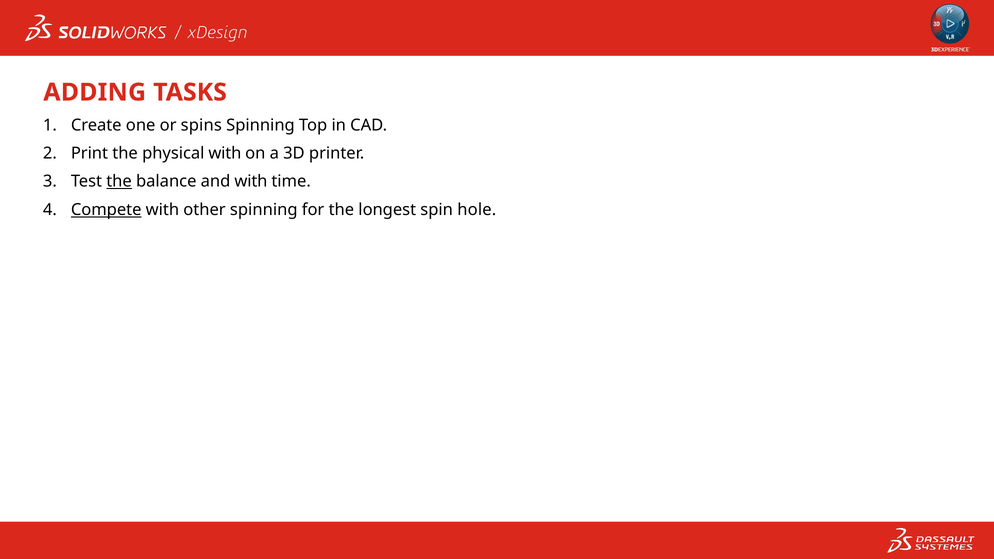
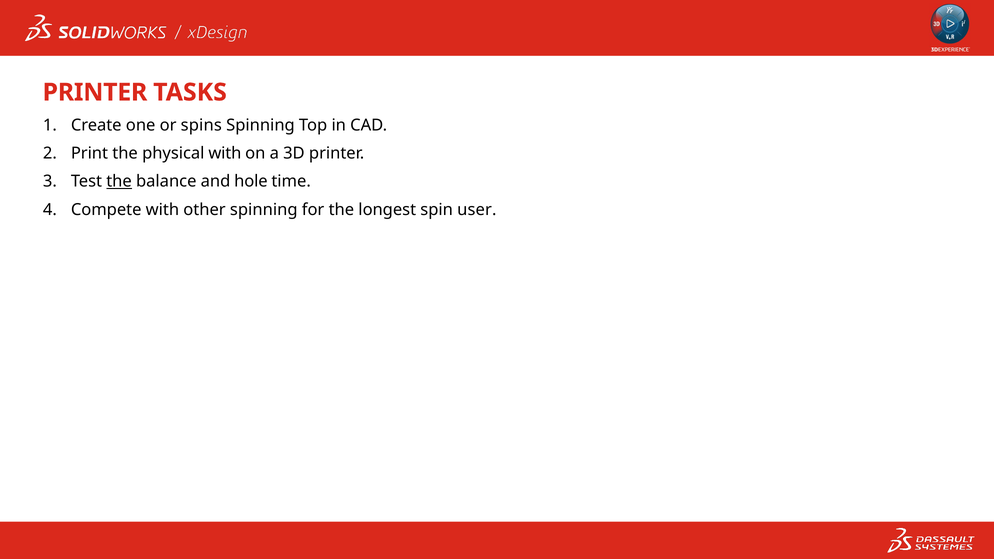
ADDING: ADDING -> PRINTER (95, 92)
and with: with -> hole (251, 182)
Compete underline: present -> none (106, 210)
hole: hole -> user (477, 210)
